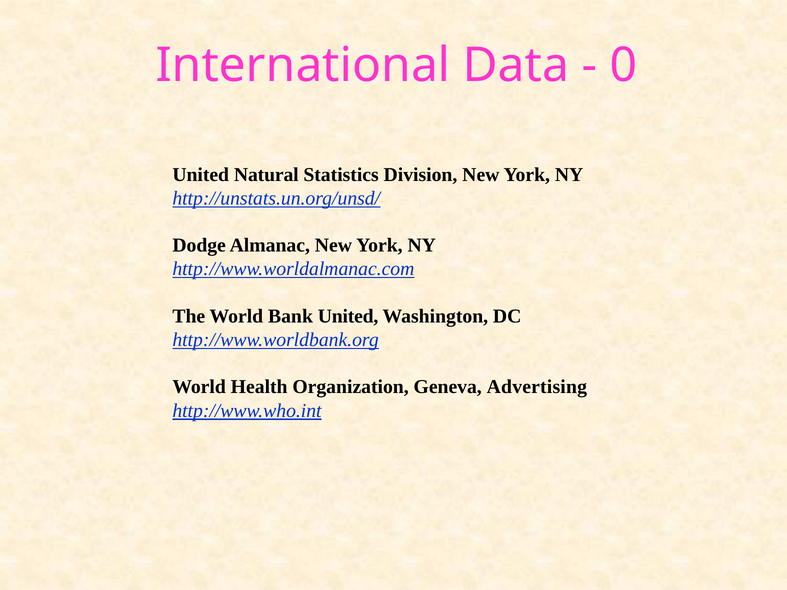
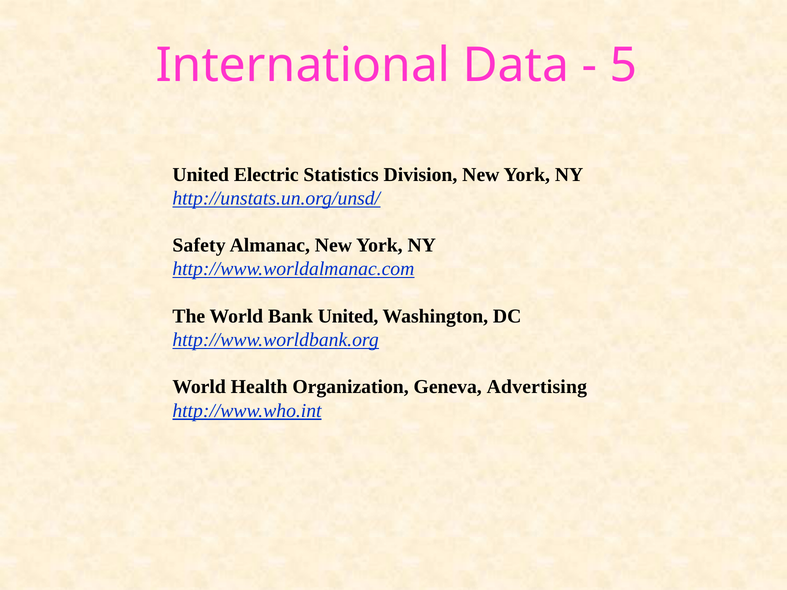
0: 0 -> 5 (624, 66)
Natural: Natural -> Electric (266, 175)
Dodge: Dodge -> Safety (199, 246)
